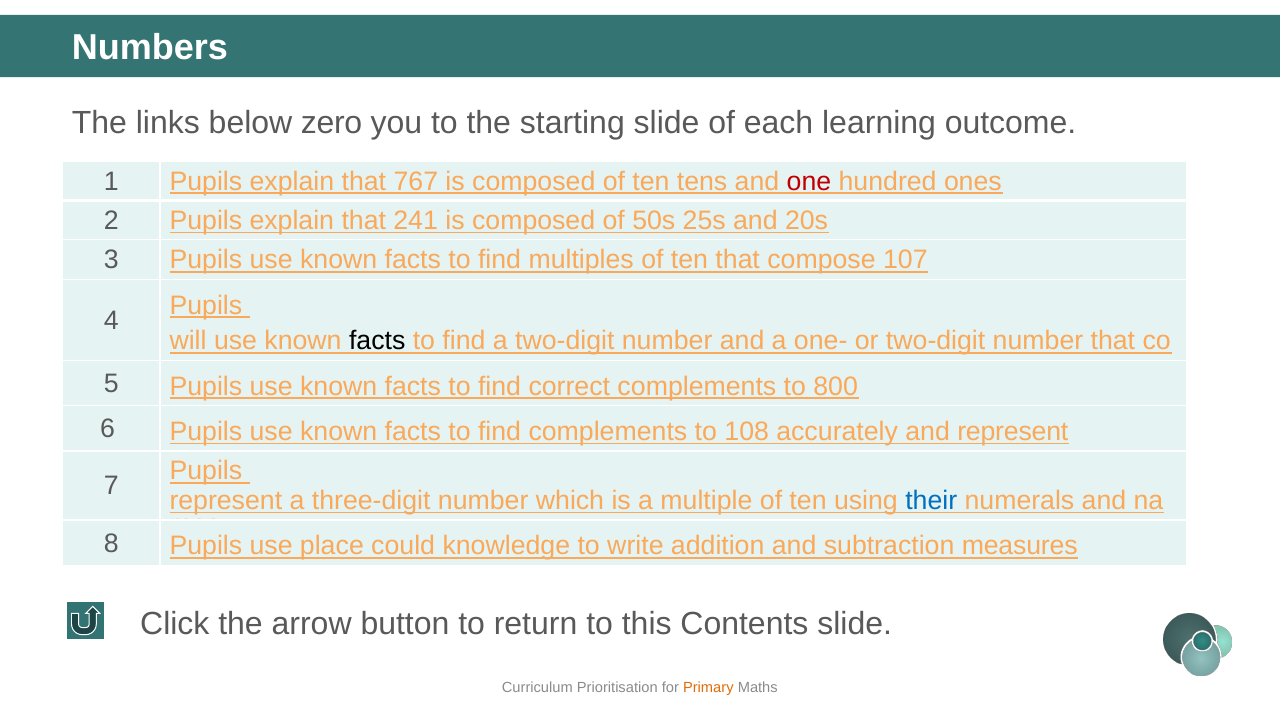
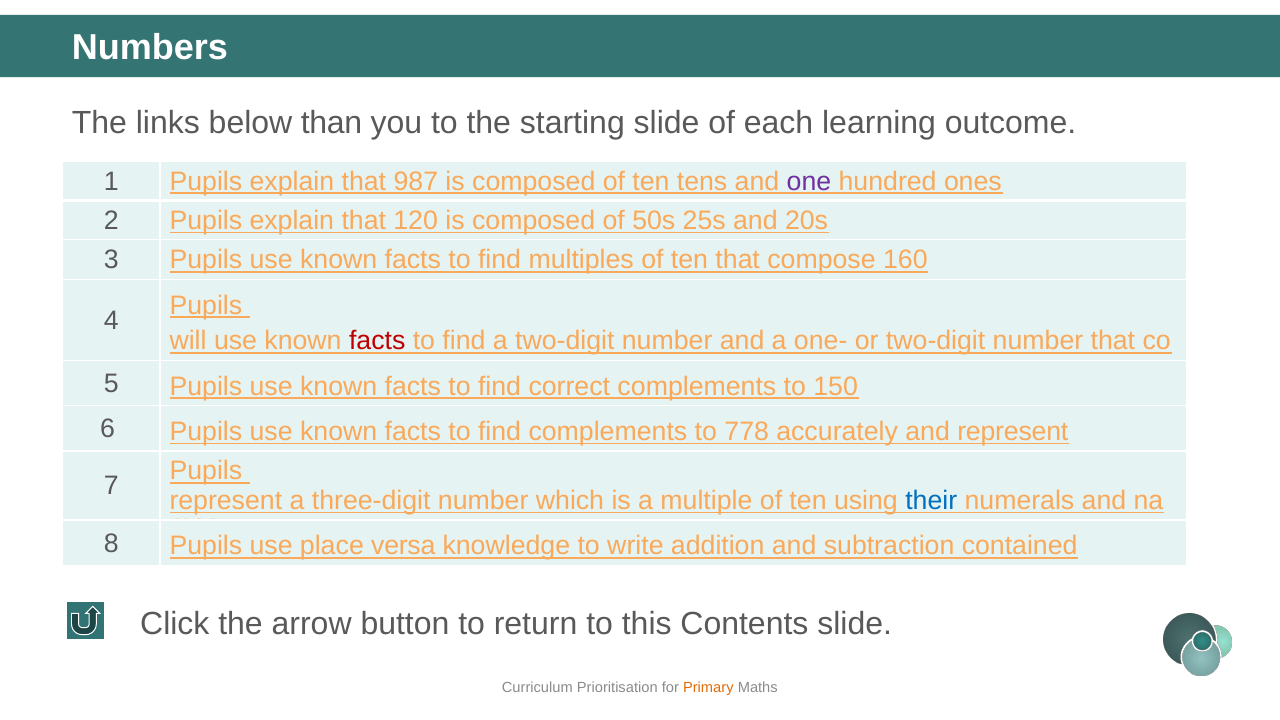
zero: zero -> than (332, 123)
767: 767 -> 987 (416, 181)
one colour: red -> purple (809, 181)
241: 241 -> 120 (416, 221)
107: 107 -> 160 (905, 260)
facts colour: black -> red (377, 341)
800: 800 -> 150 (836, 386)
108: 108 -> 778 (747, 432)
could: could -> versa (403, 546)
measures: measures -> contained (1020, 546)
